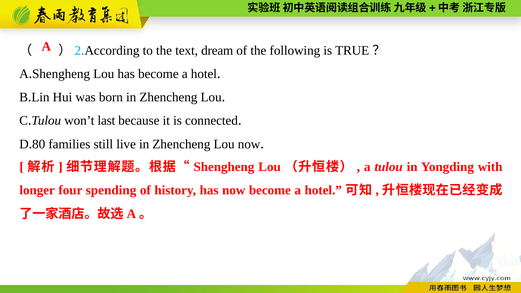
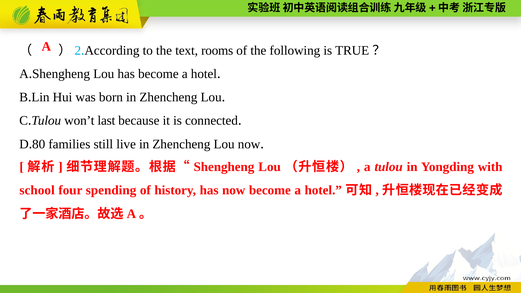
dream: dream -> rooms (217, 50)
longer: longer -> school (37, 190)
